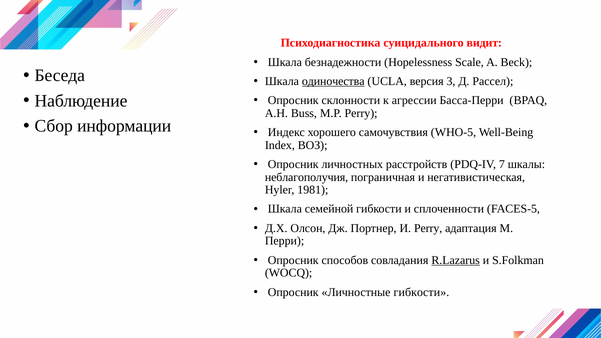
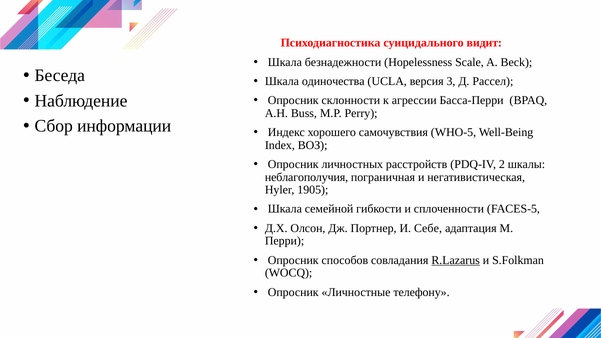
одиночества underline: present -> none (333, 81)
7: 7 -> 2 (502, 164)
1981: 1981 -> 1905 (313, 190)
И Perry: Perry -> Себе (428, 228)
Личностные гибкости: гибкости -> телефону (422, 292)
